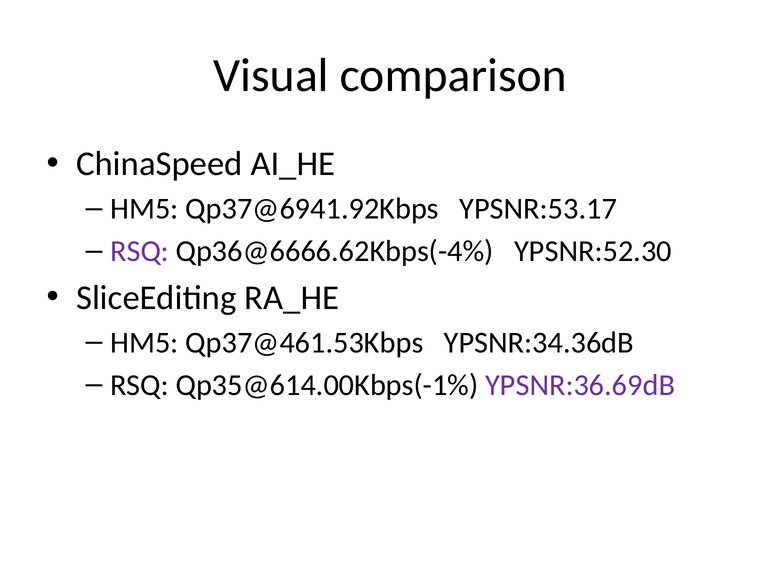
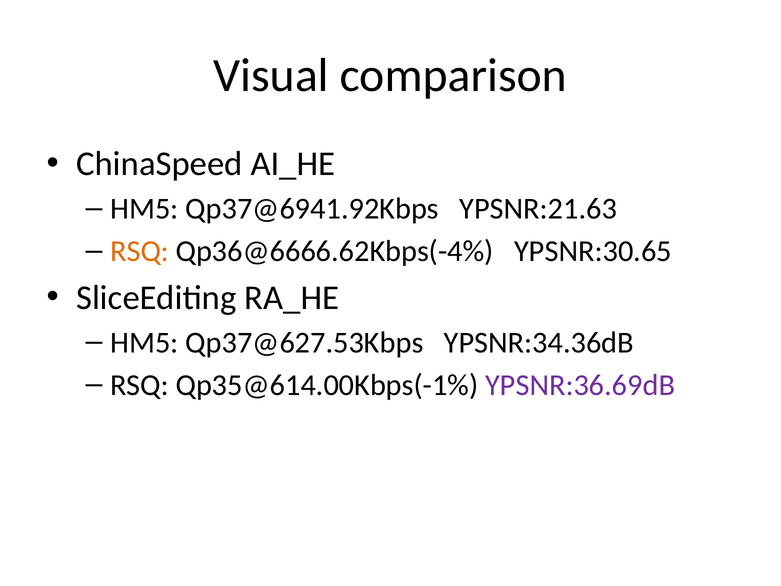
YPSNR:53.17: YPSNR:53.17 -> YPSNR:21.63 (538, 209)
RSQ colour: purple -> orange (140, 251)
YPSNR:52.30: YPSNR:52.30 -> YPSNR:30.65 (593, 251)
Qp37@461.53Kbps: Qp37@461.53Kbps -> Qp37@627.53Kbps (304, 342)
